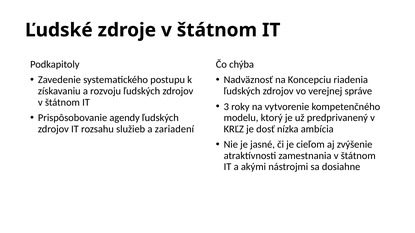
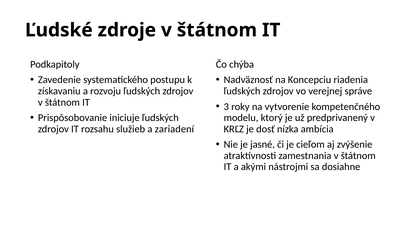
agendy: agendy -> iniciuje (125, 118)
